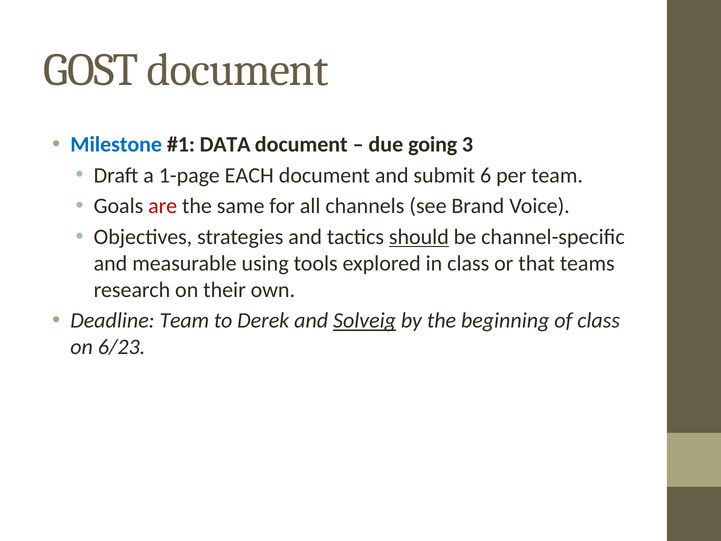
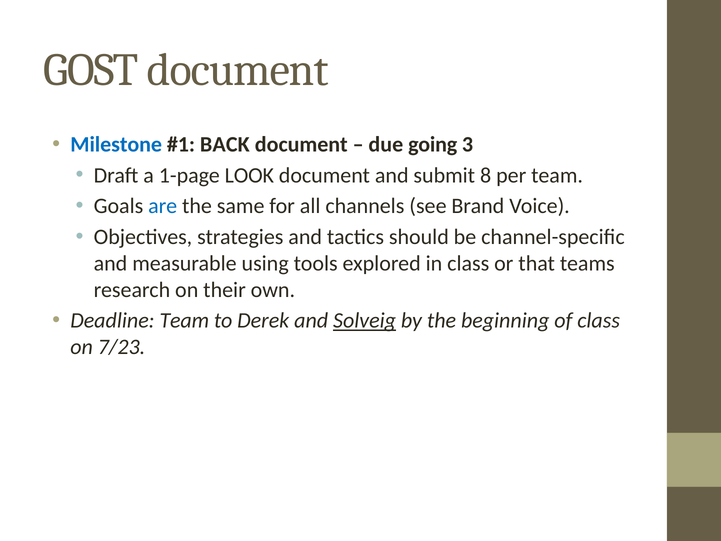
DATA: DATA -> BACK (225, 145)
EACH: EACH -> LOOK (249, 175)
6: 6 -> 8 (486, 175)
are colour: red -> blue (163, 206)
should underline: present -> none (419, 237)
6/23: 6/23 -> 7/23 (122, 347)
